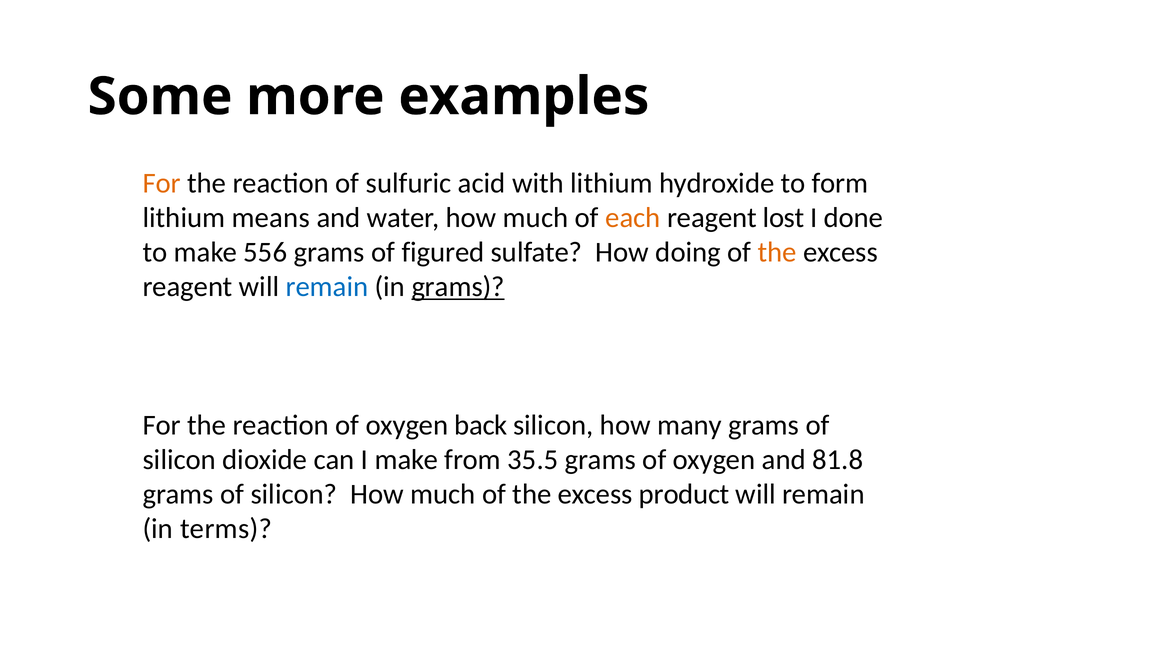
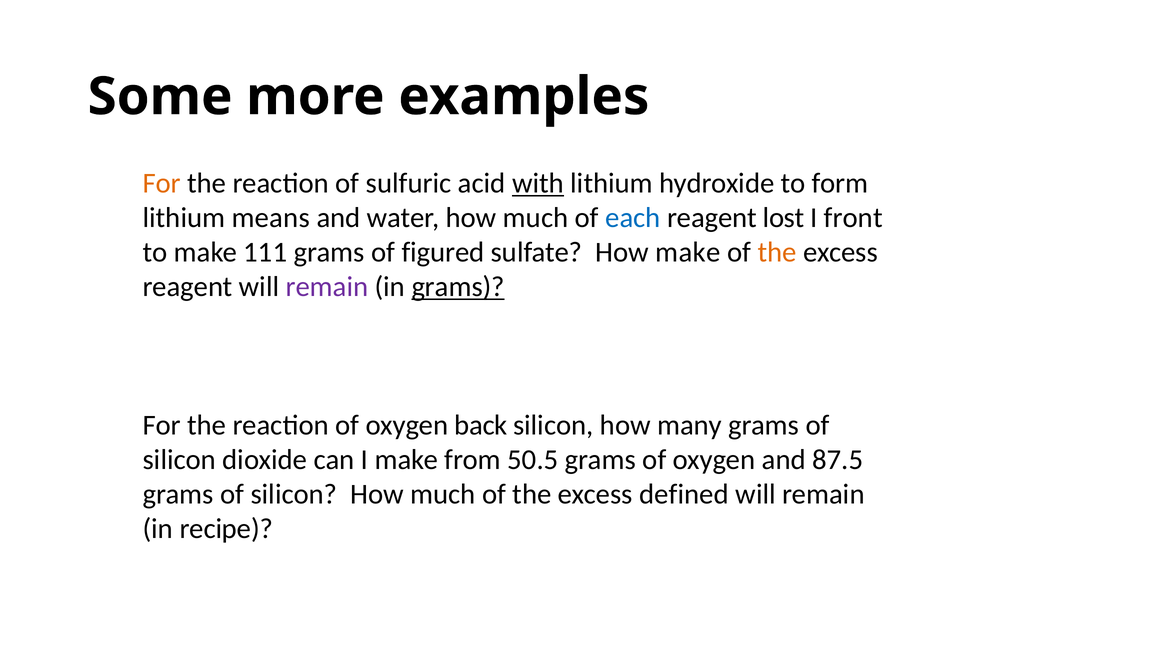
with underline: none -> present (538, 183)
each colour: orange -> blue (633, 218)
done: done -> front (853, 218)
556: 556 -> 111 (265, 252)
How doing: doing -> make (688, 252)
remain colour: blue -> purple (327, 287)
35.5: 35.5 -> 50.5 (533, 459)
81.8: 81.8 -> 87.5 (838, 459)
product: product -> defined (684, 494)
terms: terms -> recipe (226, 528)
